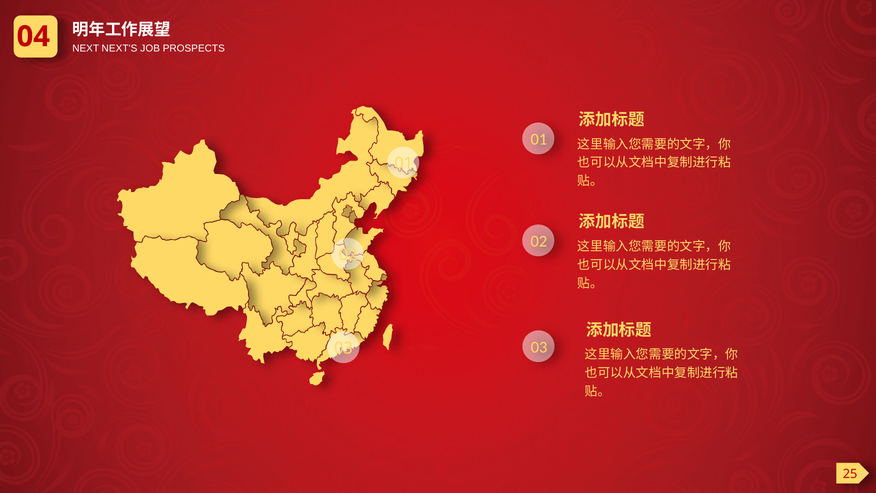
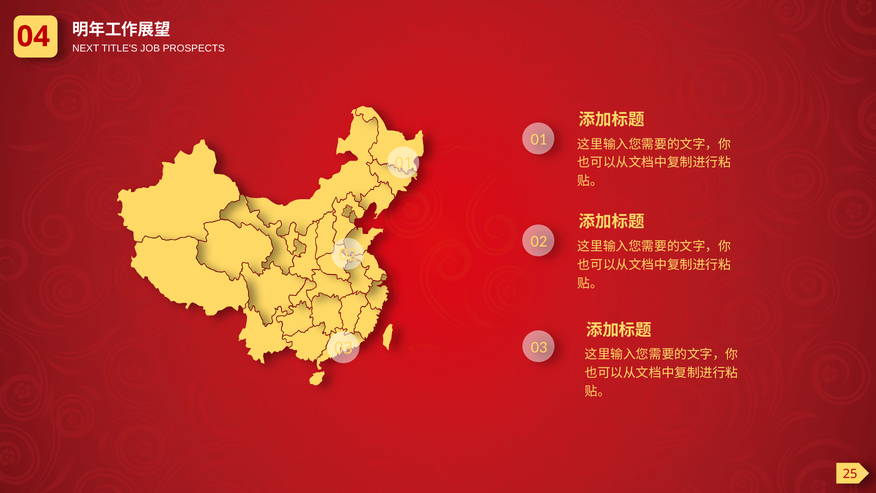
NEXT'S: NEXT'S -> TITLE'S (120, 48)
